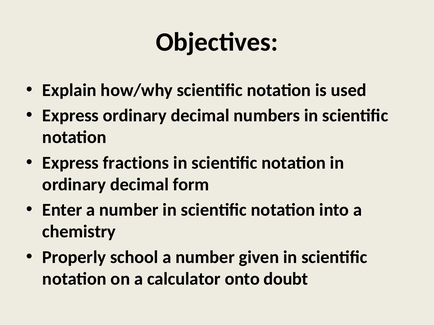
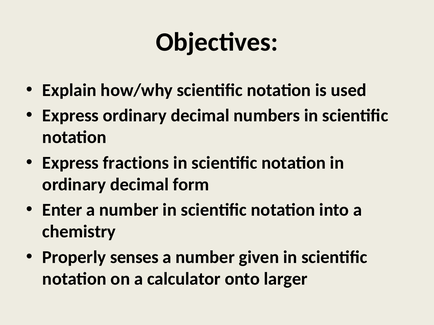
school: school -> senses (134, 258)
doubt: doubt -> larger (286, 279)
